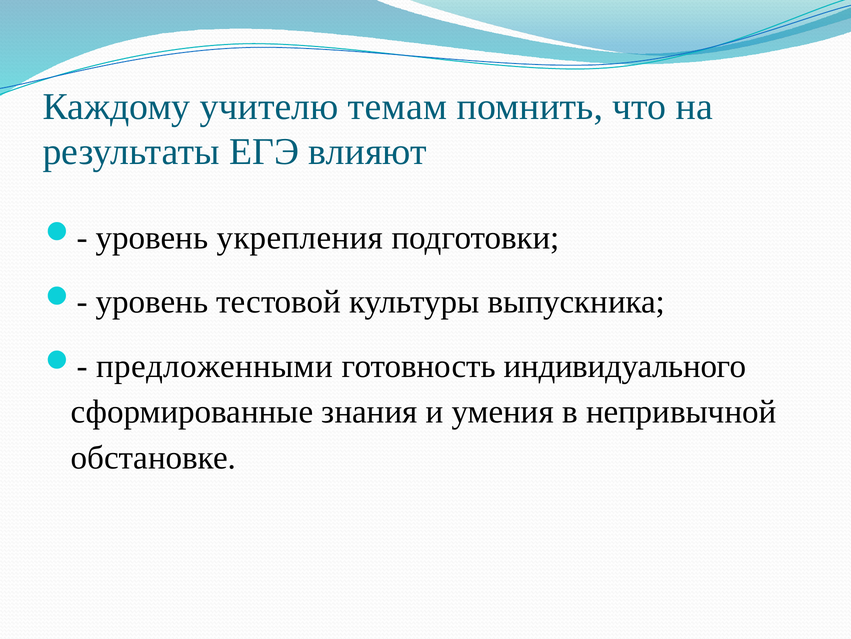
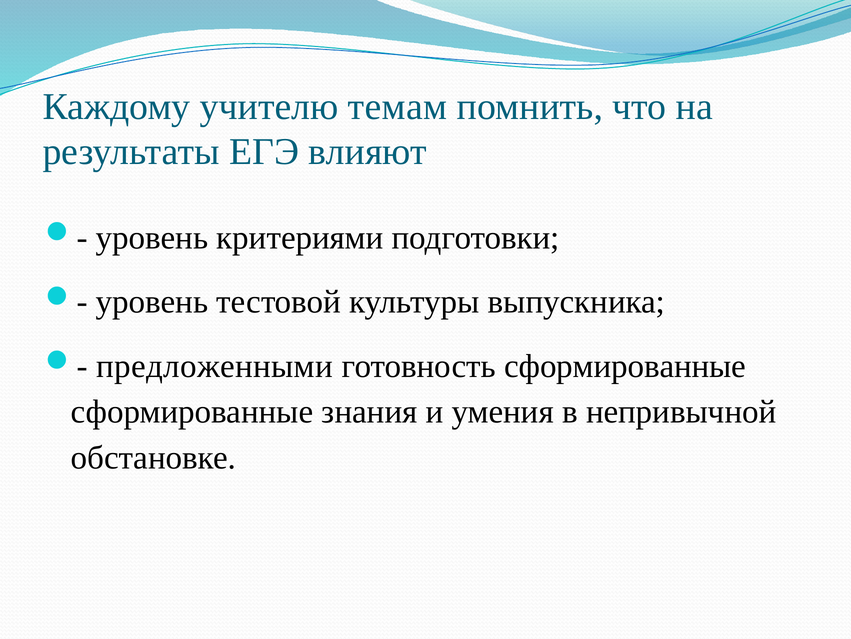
укрепления: укрепления -> критериями (300, 238)
готовность индивидуального: индивидуального -> сформированные (625, 366)
